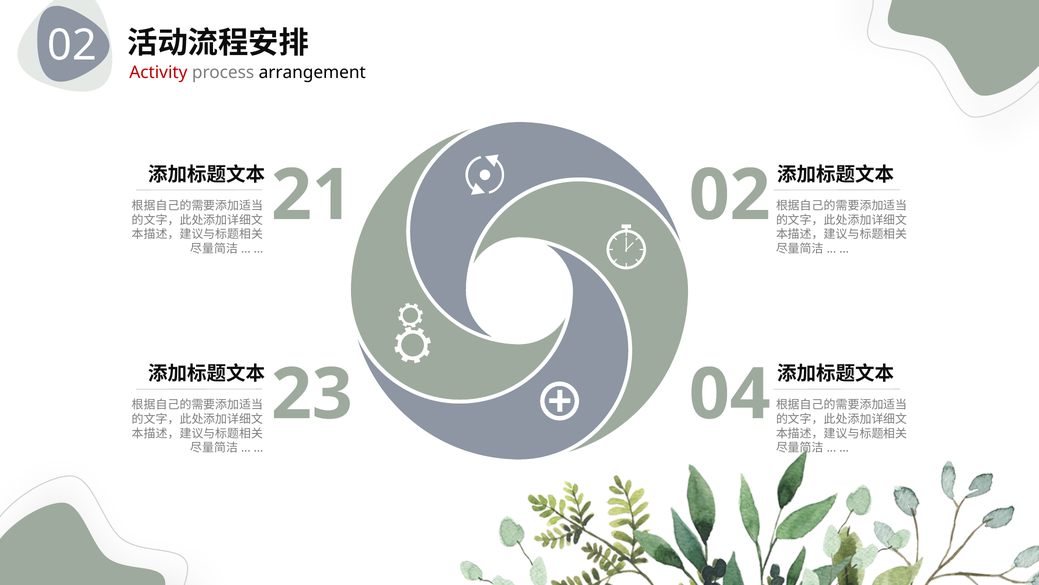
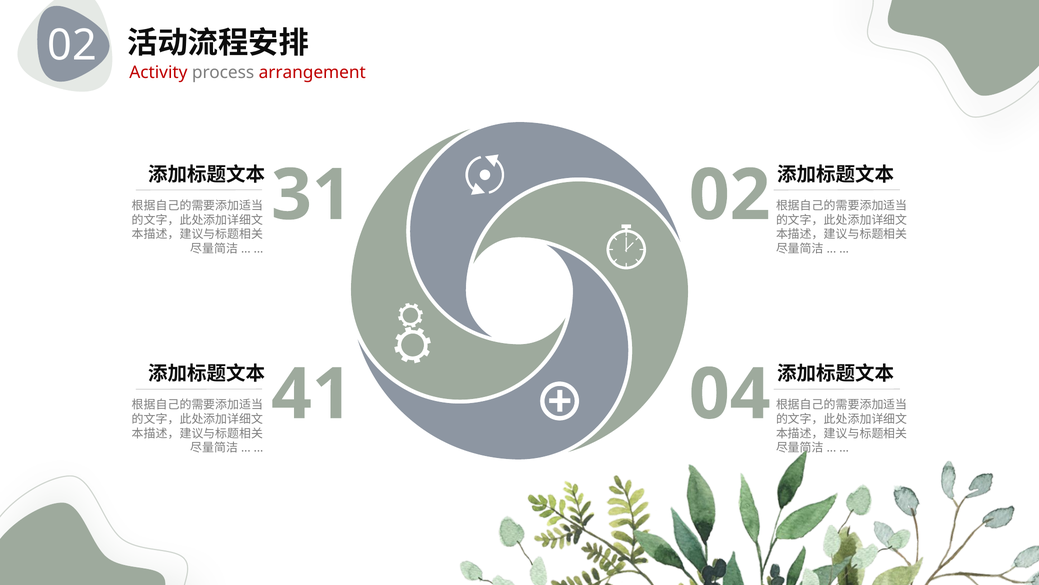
arrangement colour: black -> red (312, 72)
21: 21 -> 31 (312, 195)
23: 23 -> 41 (312, 394)
